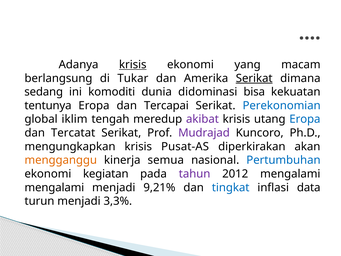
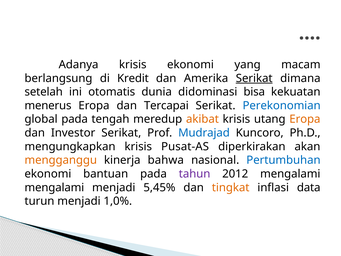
krisis underline: present -> none (133, 65)
Tukar: Tukar -> Kredit (133, 78)
sedang: sedang -> setelah (44, 92)
komoditi: komoditi -> otomatis (112, 92)
tentunya: tentunya -> menerus (48, 105)
global iklim: iklim -> pada (75, 119)
akibat colour: purple -> orange (202, 119)
Eropa colour: blue -> orange (305, 119)
Tercatat: Tercatat -> Investor (73, 133)
Mudrajad colour: purple -> blue (204, 133)
semua: semua -> bahwa (166, 160)
kegiatan: kegiatan -> bantuan (106, 174)
9,21%: 9,21% -> 5,45% (159, 187)
tingkat colour: blue -> orange (231, 187)
3,3%: 3,3% -> 1,0% (118, 201)
